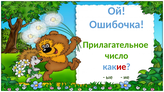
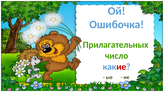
Прилагательное: Прилагательное -> Прилагательных (116, 45)
